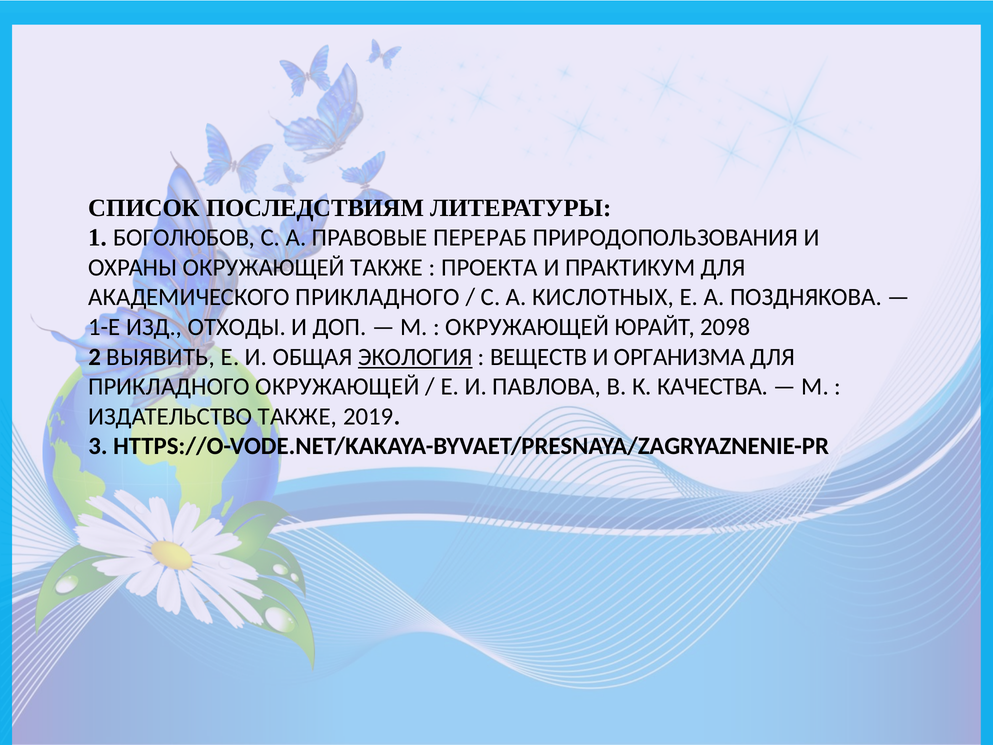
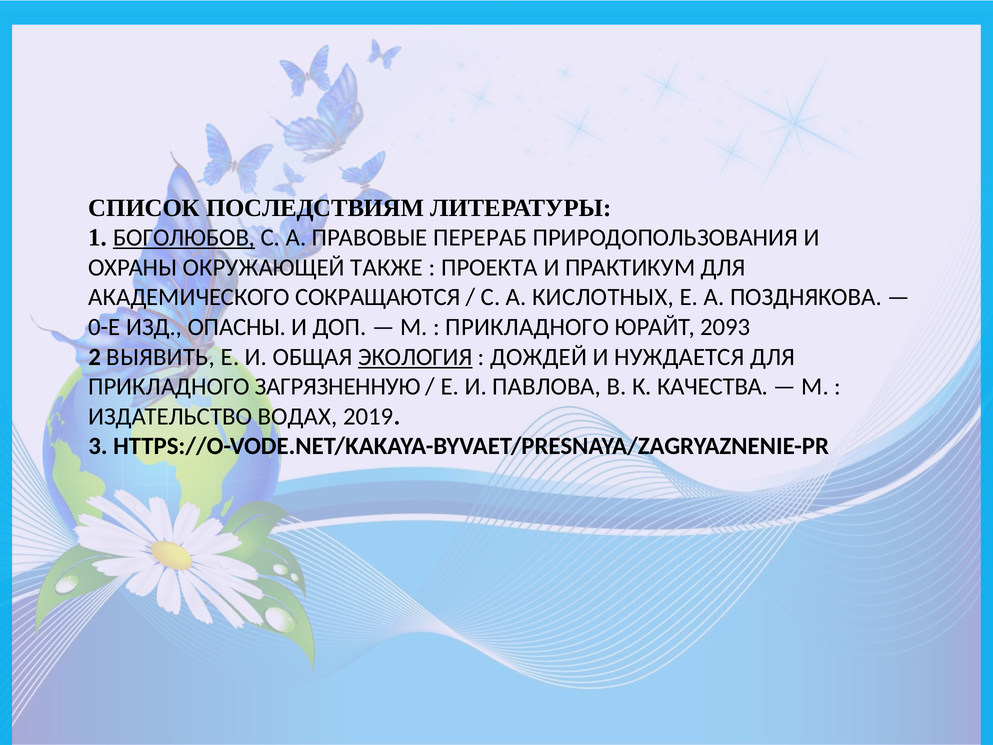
БОГОЛЮБОВ underline: none -> present (184, 238)
АКАДЕМИЧЕСКОГО ПРИКЛАДНОГО: ПРИКЛАДНОГО -> СОКРАЩАЮТСЯ (378, 297)
1-Е: 1-Е -> 0-Е (104, 327)
ОТХОДЫ: ОТХОДЫ -> ОПАСНЫ (237, 327)
ОКРУЖАЮЩЕЙ: ОКРУЖАЮЩЕЙ -> ПРИКЛАДНОГО (527, 327)
2098: 2098 -> 2093 (725, 327)
ВЕЩЕСТВ: ВЕЩЕСТВ -> ДОЖДЕЙ (539, 357)
ОРГАНИЗМА: ОРГАНИЗМА -> НУЖДАЕТСЯ (679, 357)
ПРИКЛАДНОГО ОКРУЖАЮЩЕЙ: ОКРУЖАЮЩЕЙ -> ЗАГРЯЗНЕННУЮ (338, 387)
ИЗДАТЕЛЬСТВО ТАКЖЕ: ТАКЖЕ -> ВОДАХ (298, 416)
